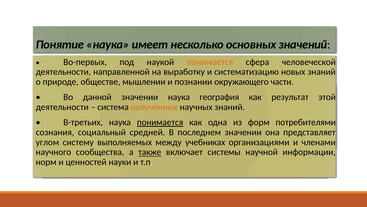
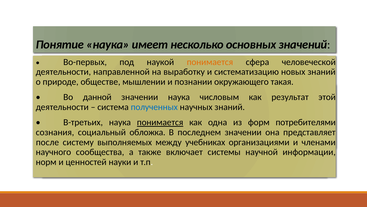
части: части -> такая (282, 82)
география: география -> числовым (219, 97)
полученных colour: orange -> blue (154, 107)
средней: средней -> обложка (147, 132)
углом: углом -> после (47, 142)
также underline: present -> none (150, 152)
